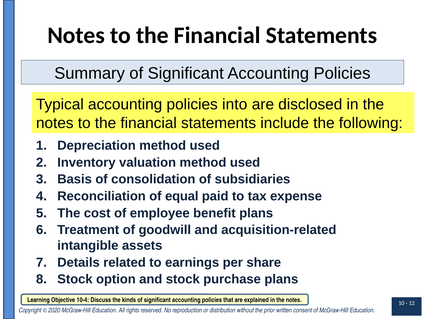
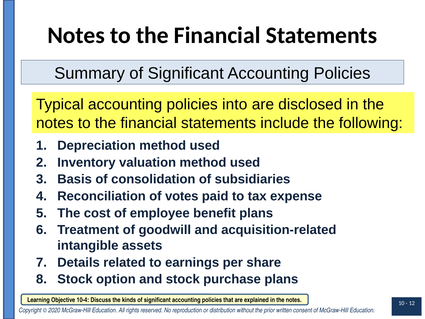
equal: equal -> votes (182, 196)
